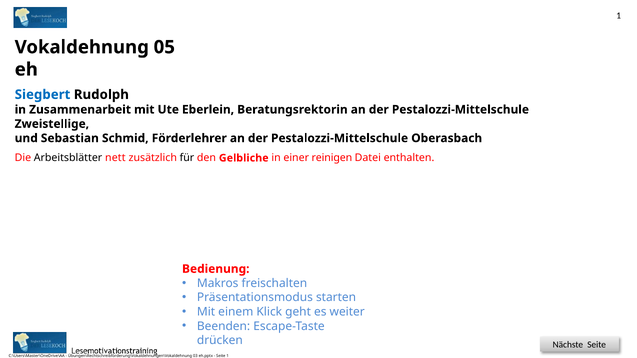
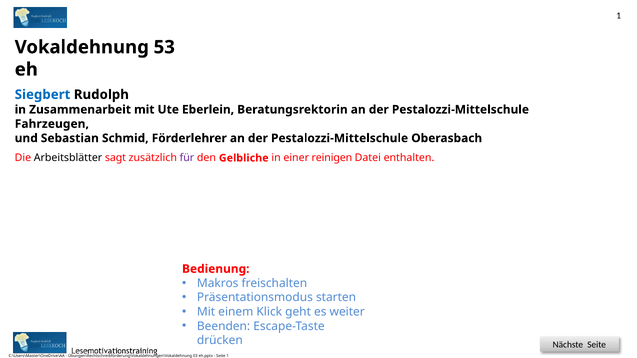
05: 05 -> 53 (164, 47)
Zweistellige: Zweistellige -> Fahrzeugen (52, 124)
nett: nett -> sagt (115, 158)
für colour: black -> purple (187, 158)
